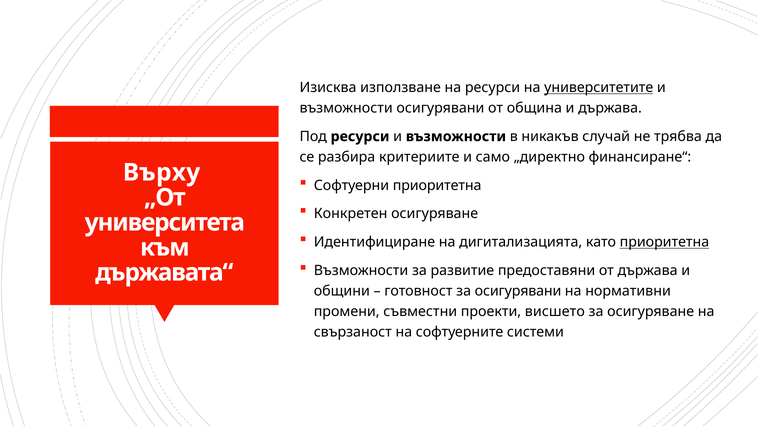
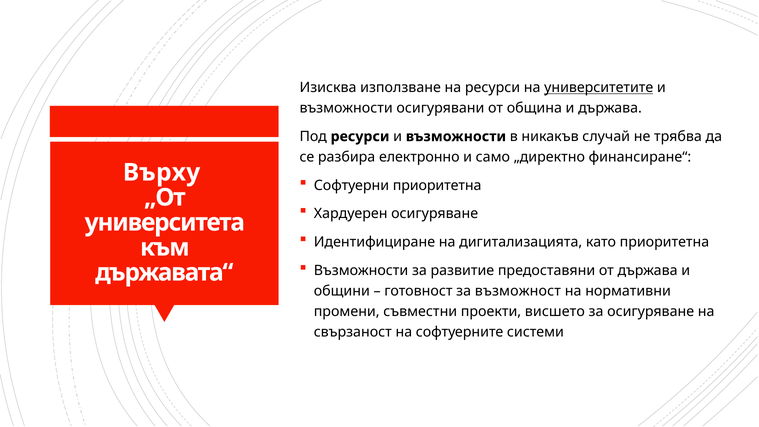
критериите: критериите -> електронно (419, 157)
Конкретен: Конкретен -> Хардуерен (351, 214)
приоритетна underline: present -> none (664, 242)
за осигурявани: осигурявани -> възможност (518, 291)
